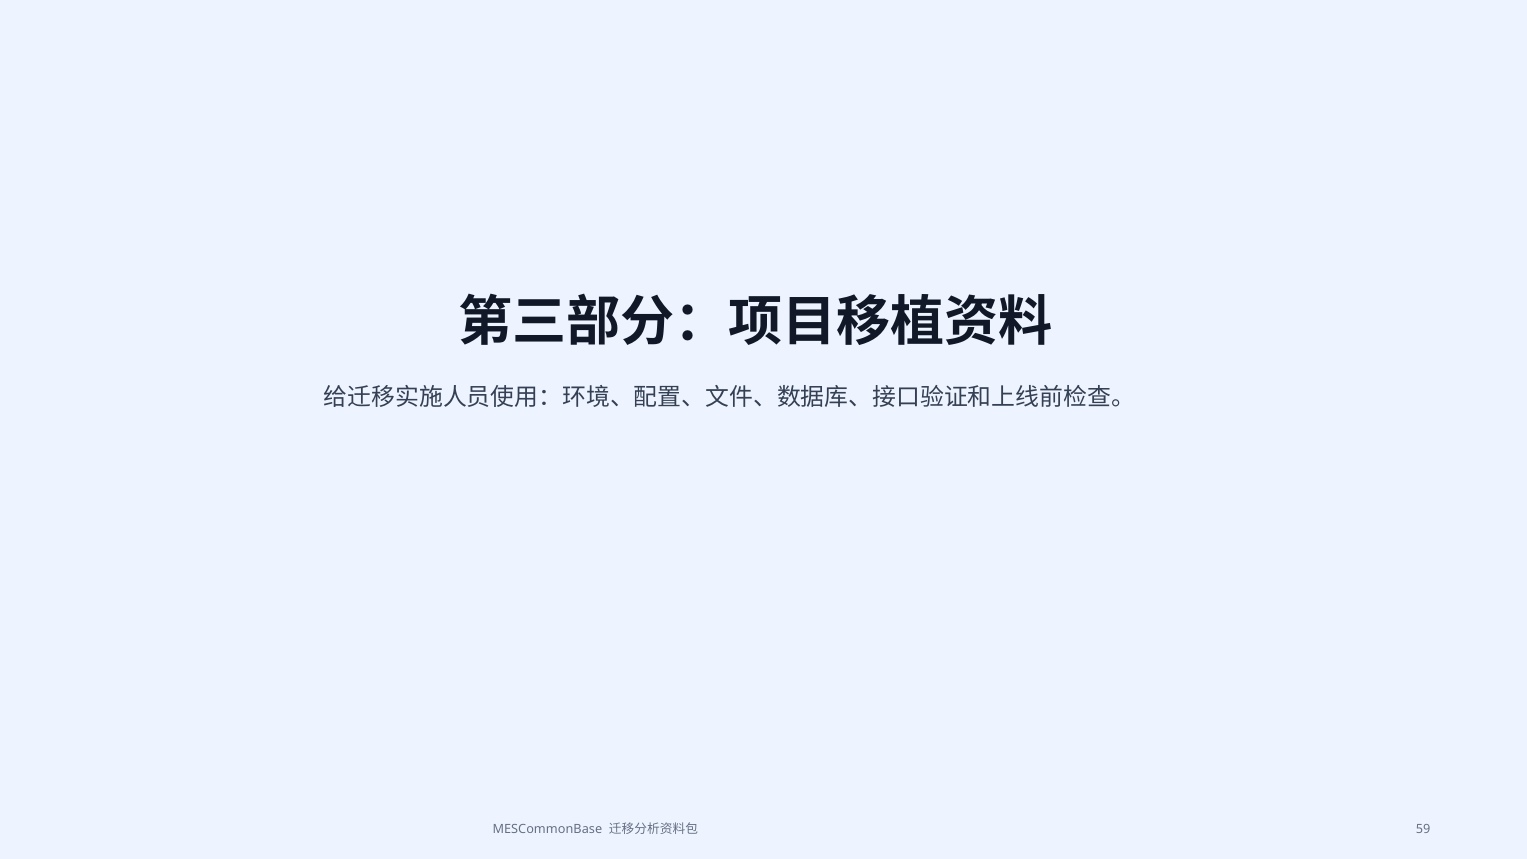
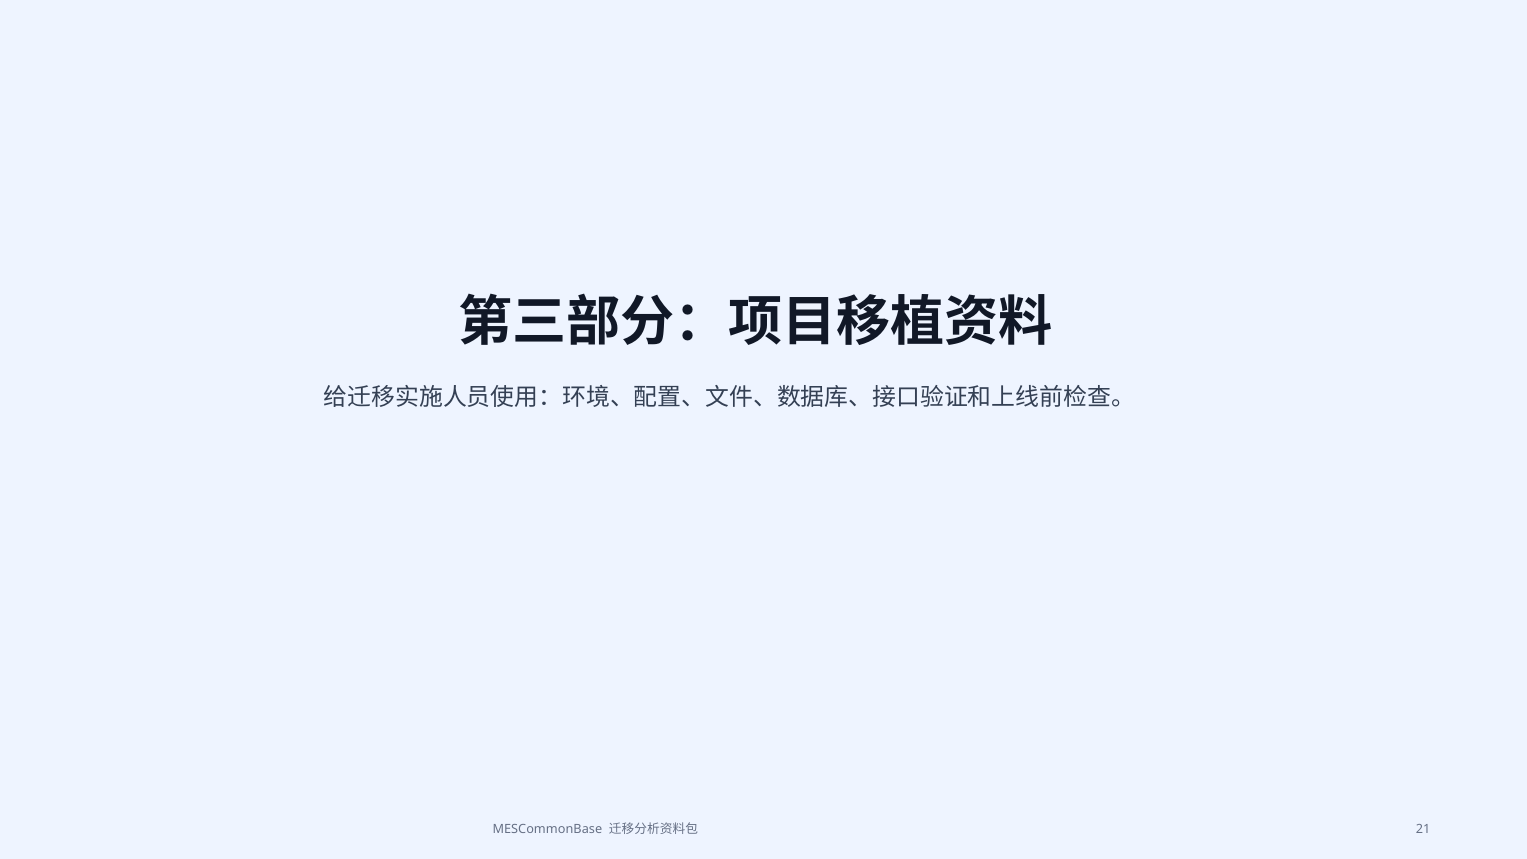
59: 59 -> 21 (1423, 830)
